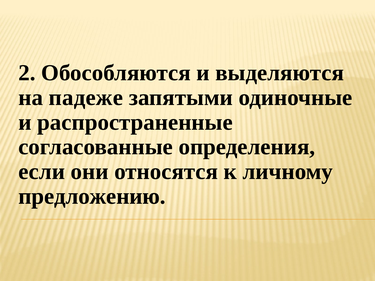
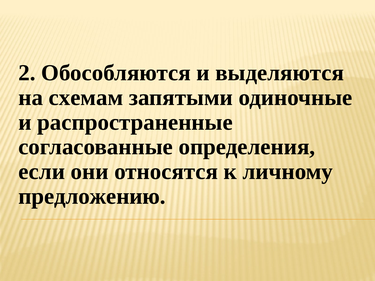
падеже: падеже -> схемам (86, 98)
